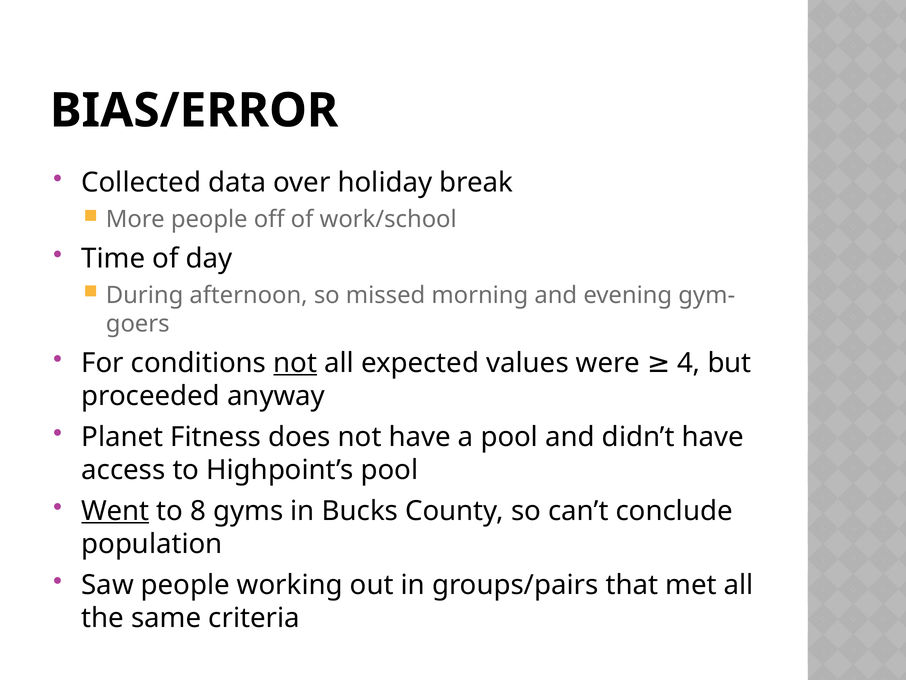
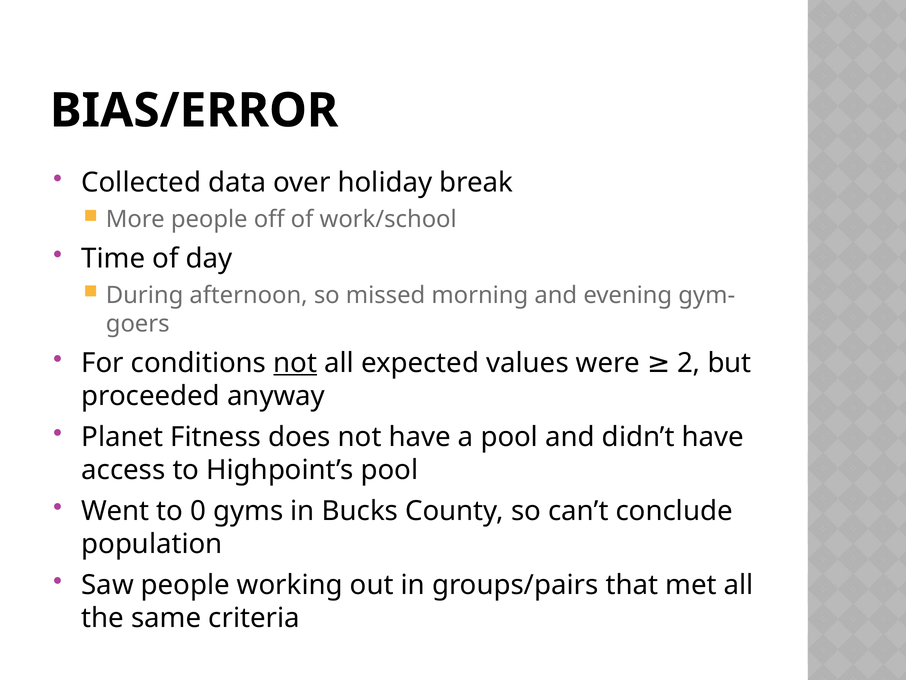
4: 4 -> 2 (689, 363)
Went underline: present -> none (115, 511)
8: 8 -> 0 (198, 511)
